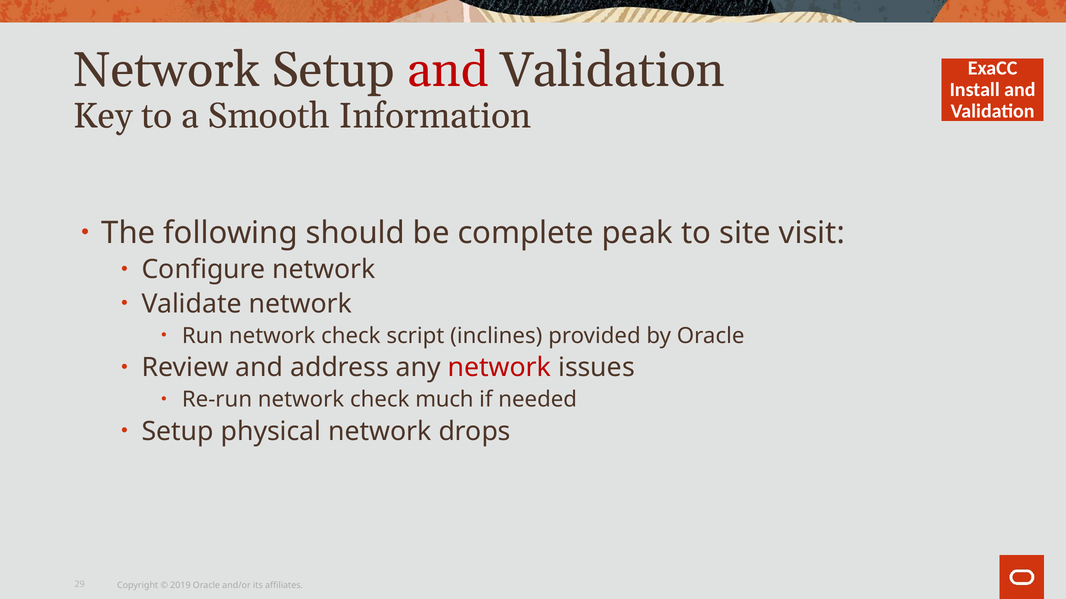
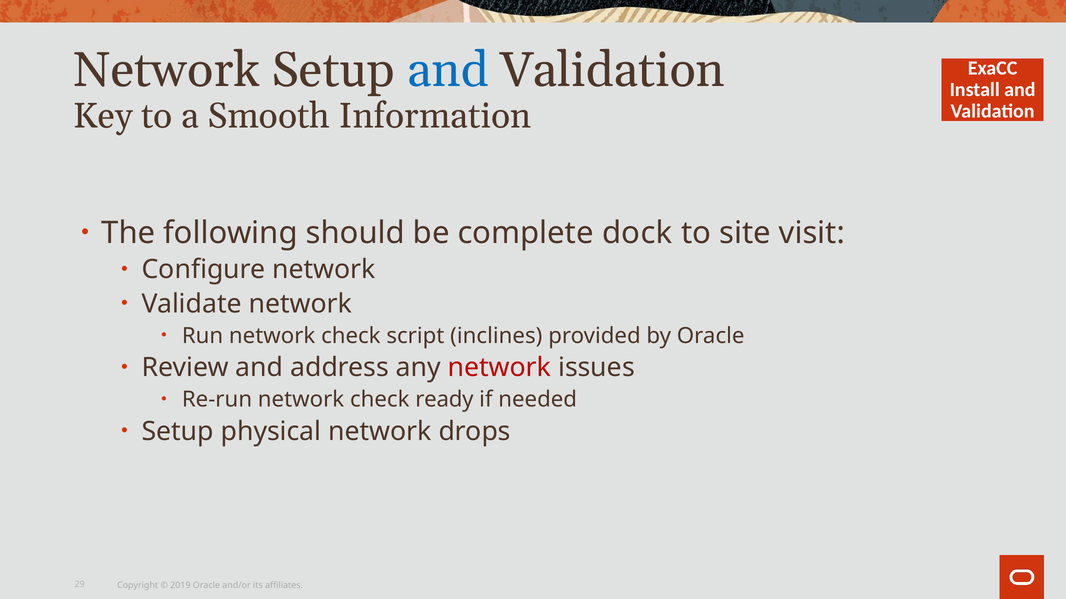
and colour: red -> blue (448, 70)
peak: peak -> dock (637, 233)
much: much -> ready (444, 400)
